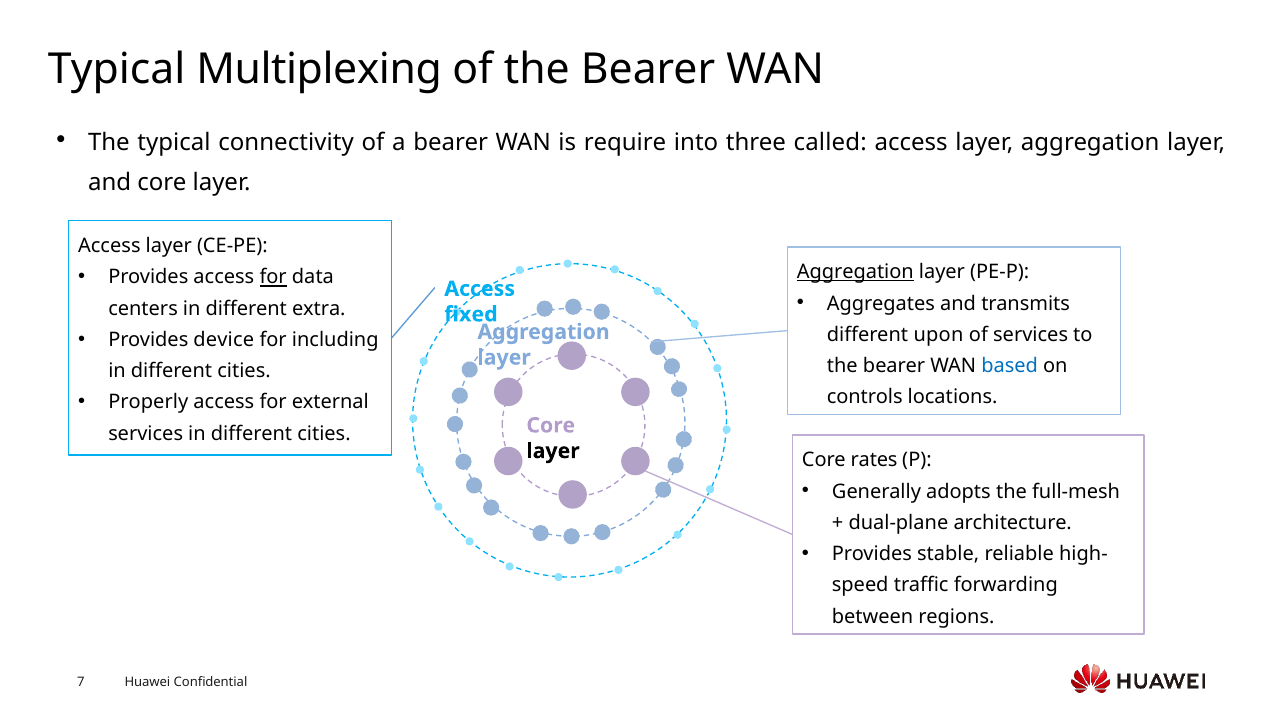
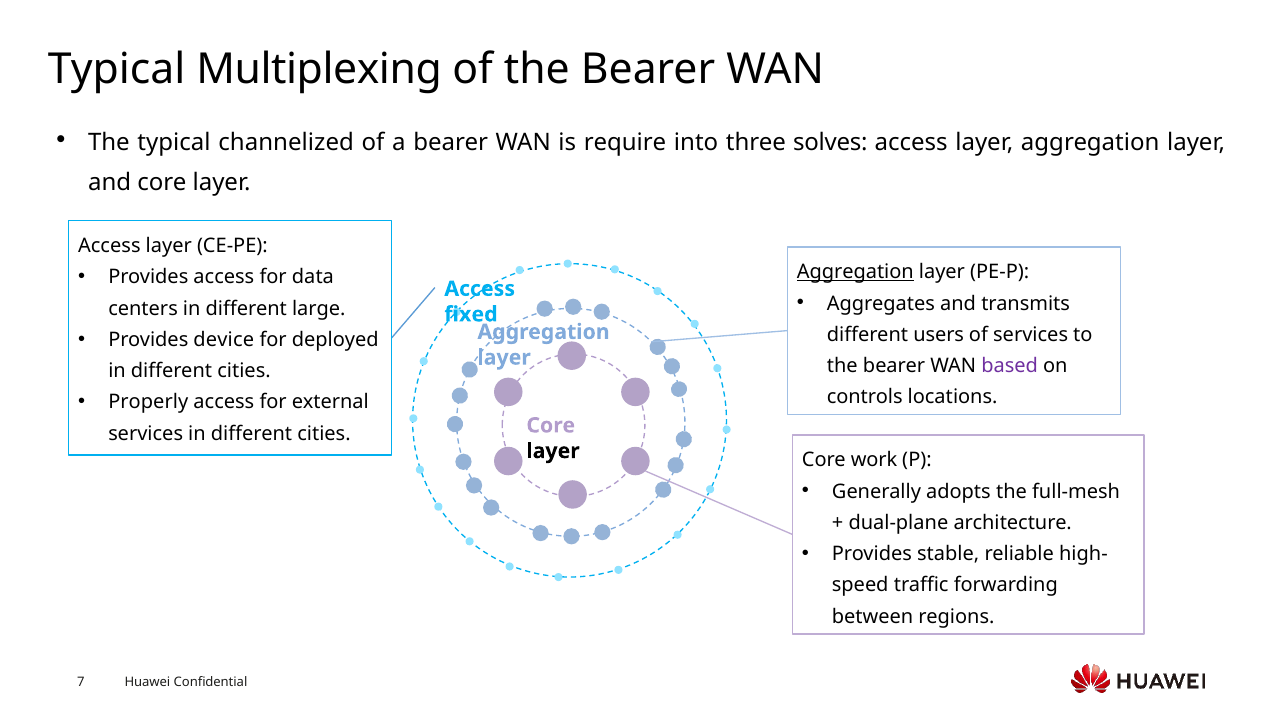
connectivity: connectivity -> channelized (286, 142)
called: called -> solves (830, 142)
for underline: present -> none (273, 277)
extra: extra -> large (319, 308)
upon: upon -> users (939, 334)
including: including -> deployed (335, 340)
based colour: blue -> purple (1010, 366)
rates: rates -> work (874, 460)
